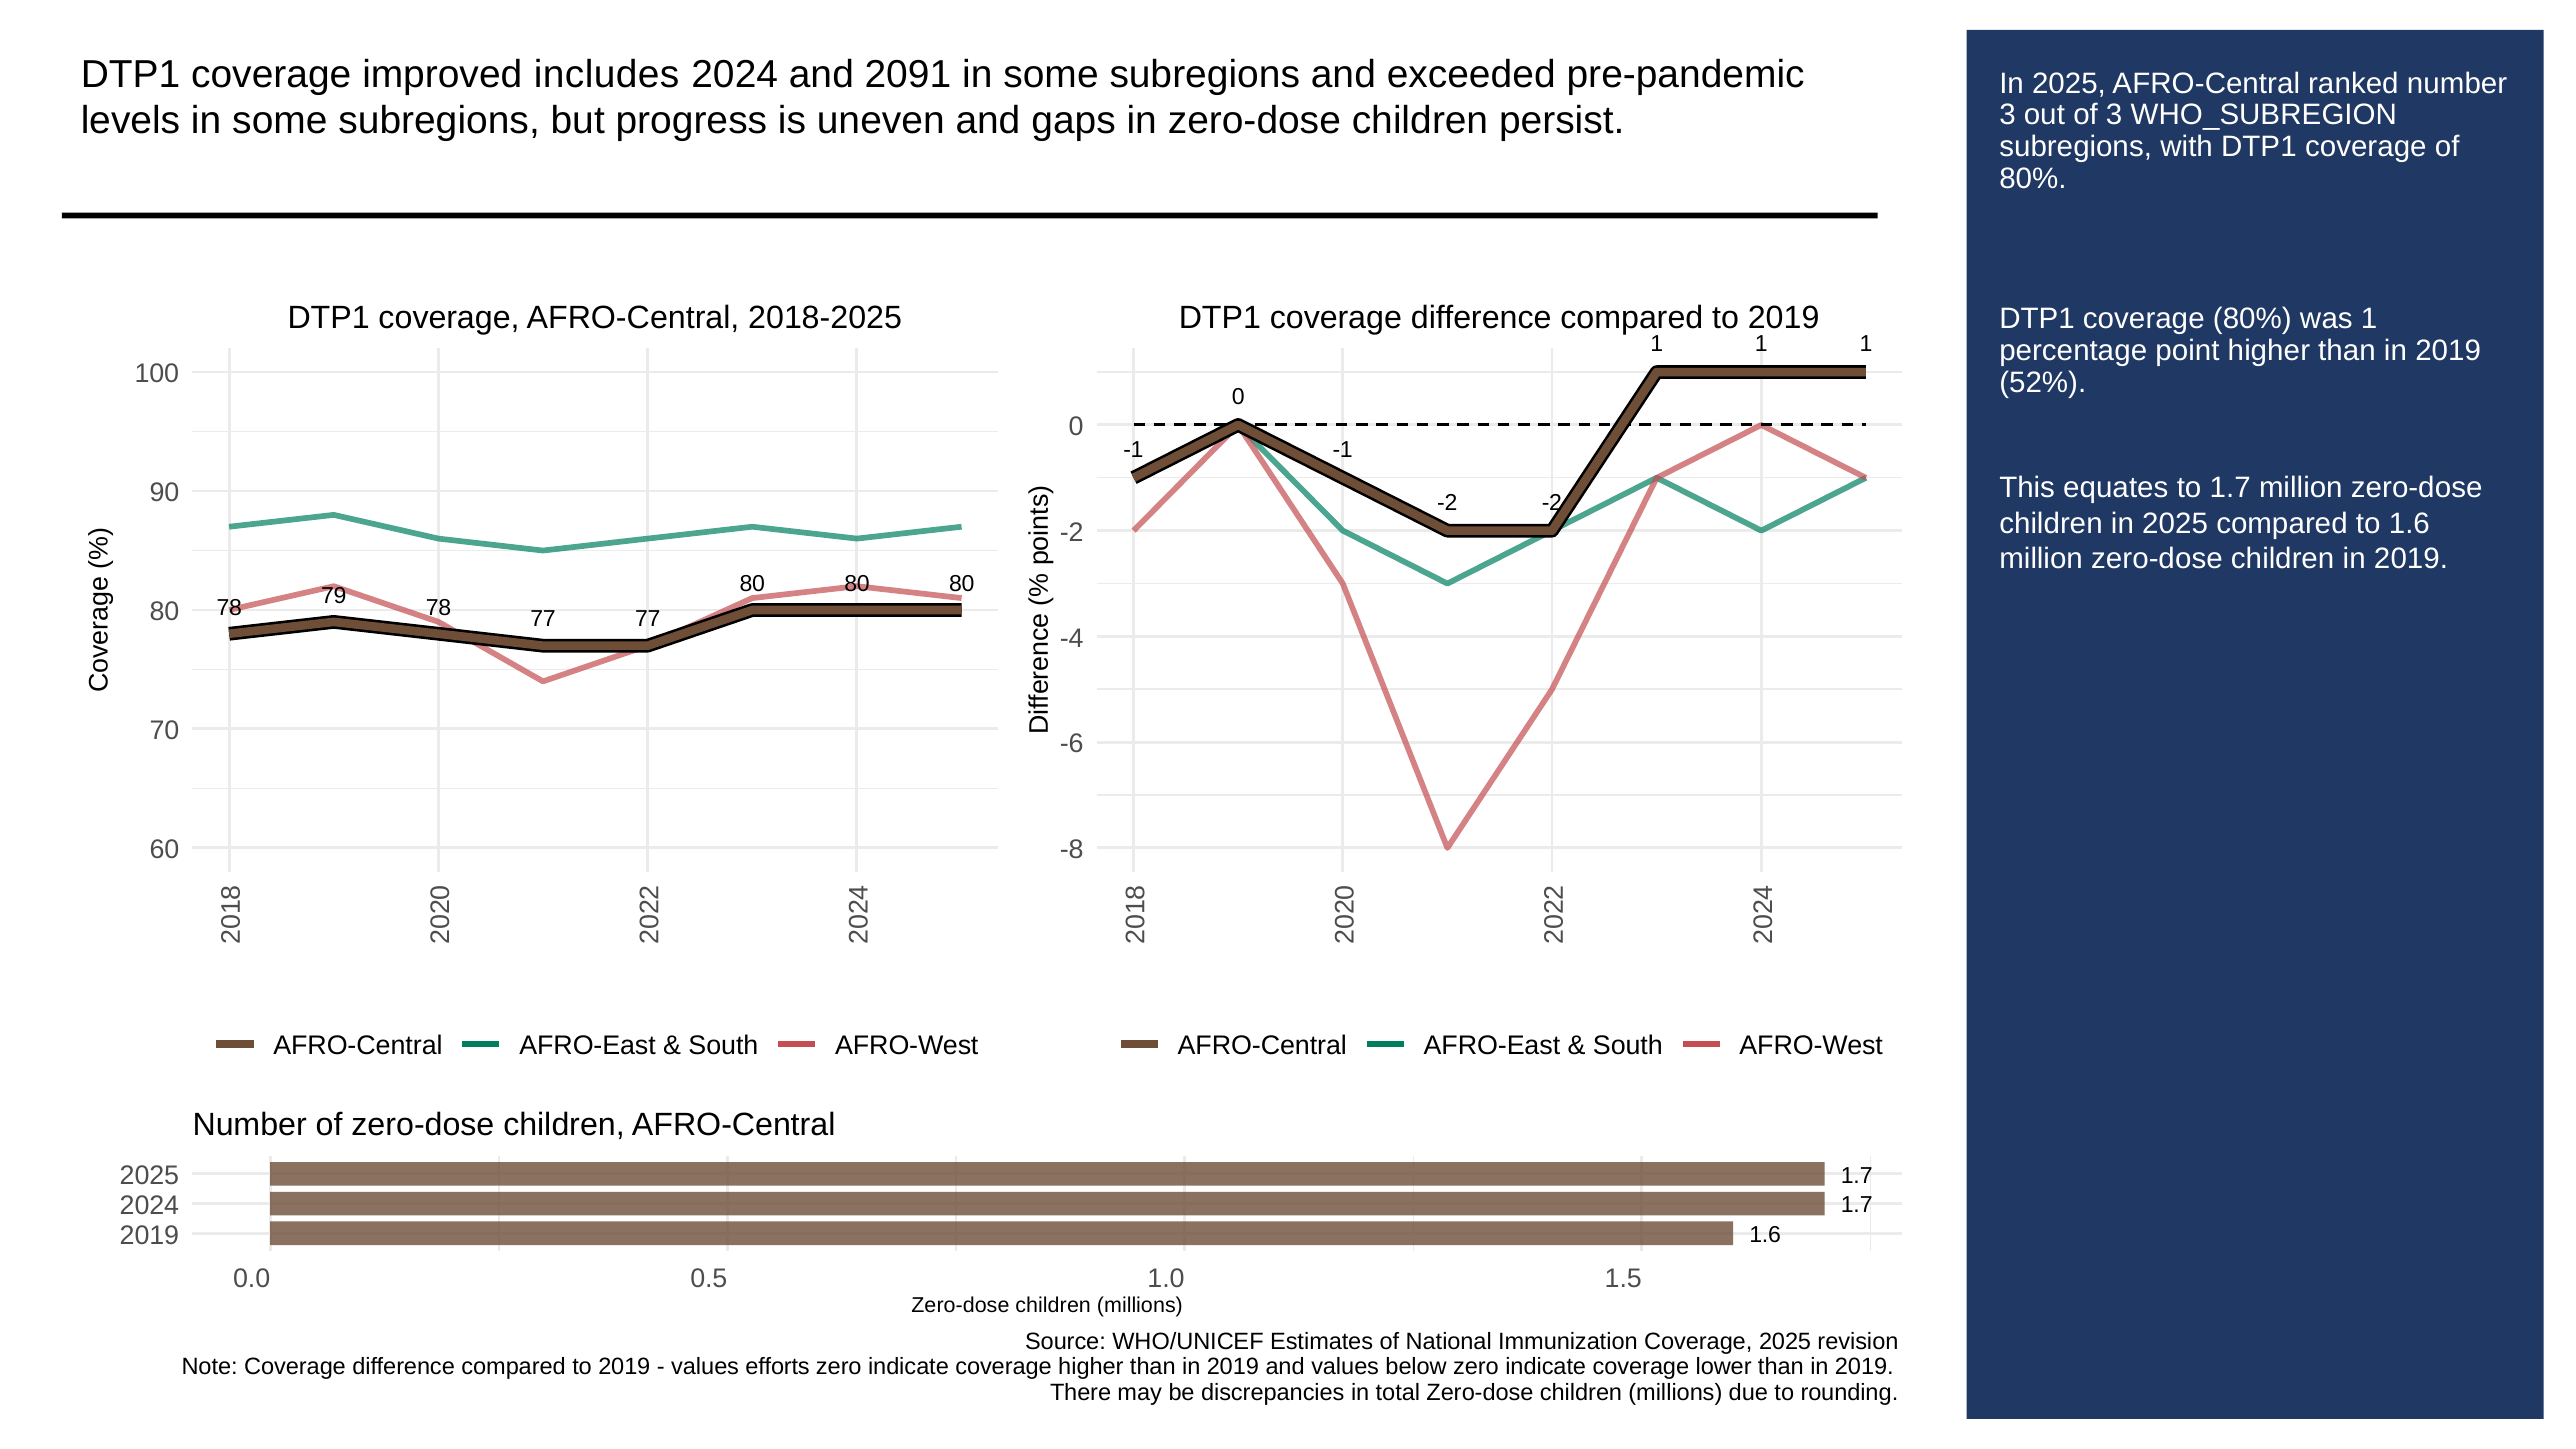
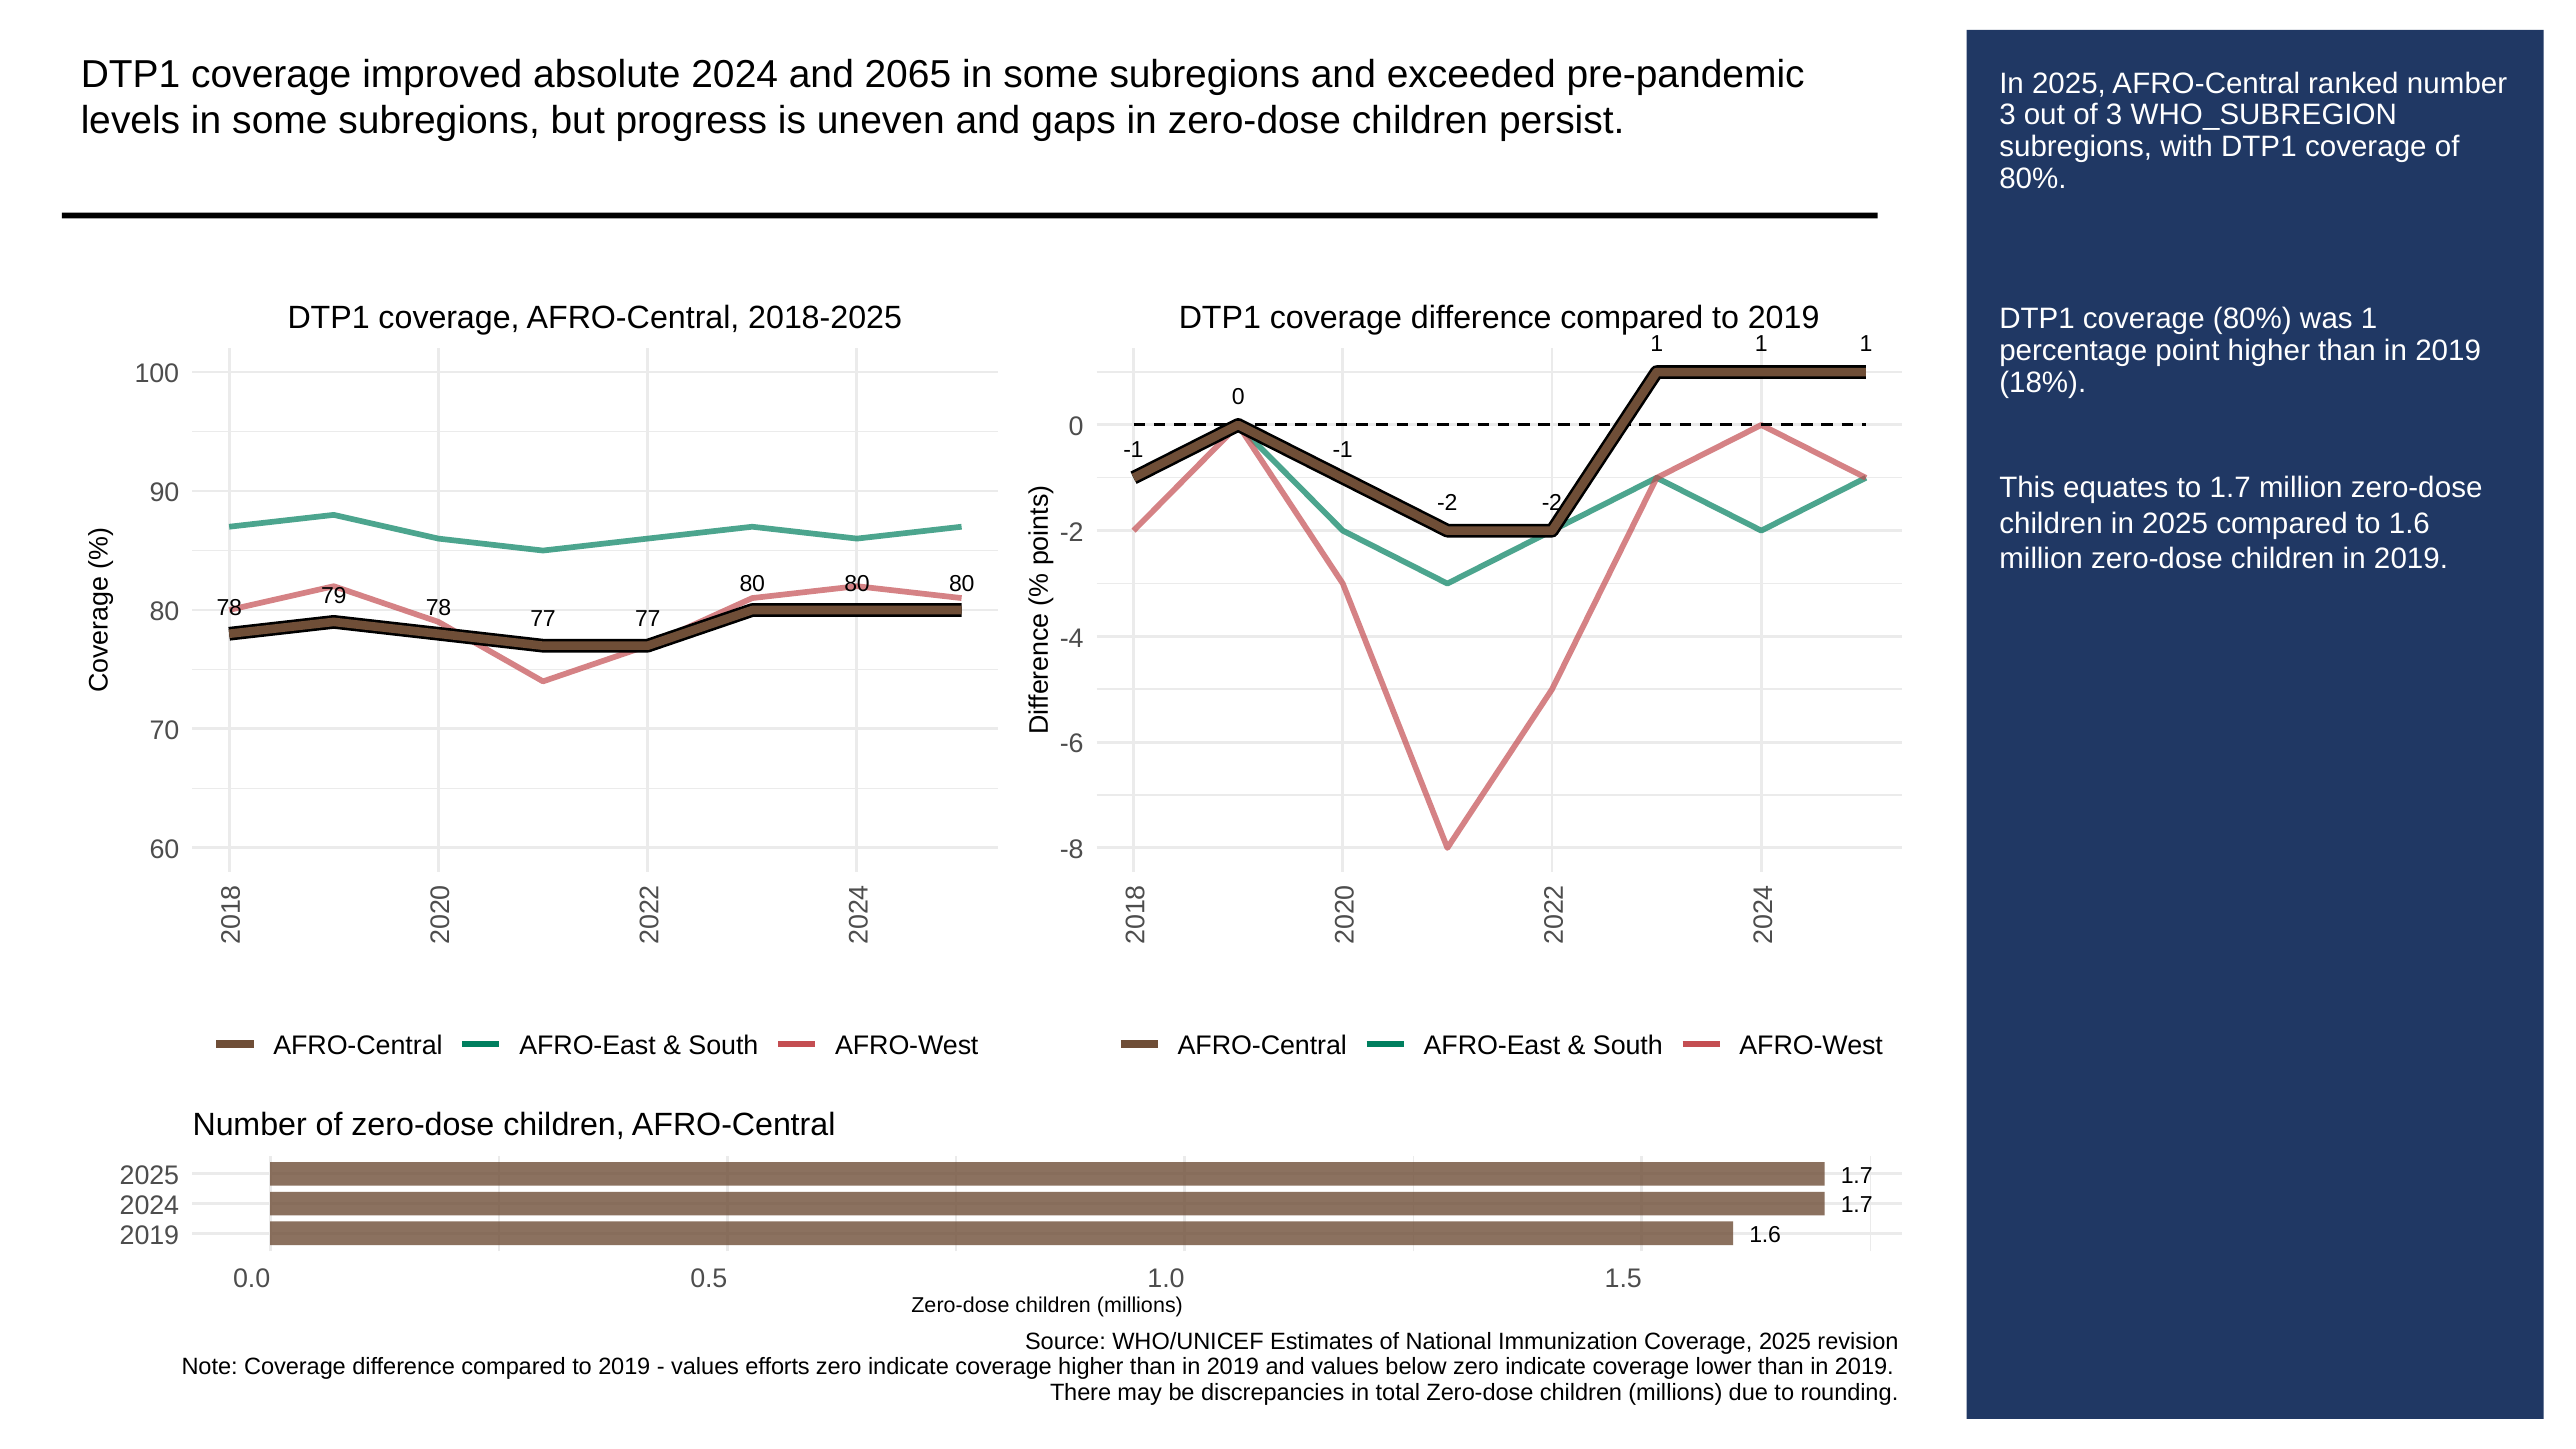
includes: includes -> absolute (607, 74)
2091: 2091 -> 2065 (908, 74)
52%: 52% -> 18% (2043, 382)
